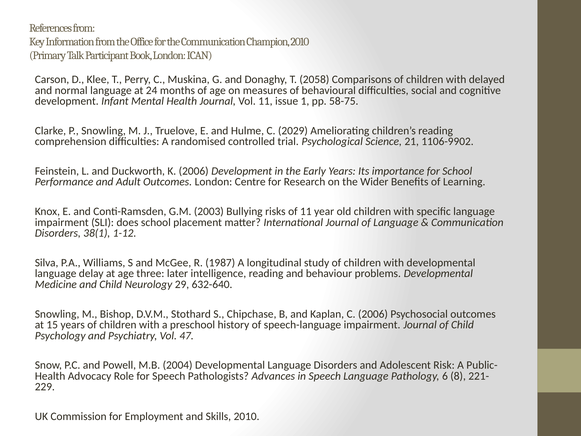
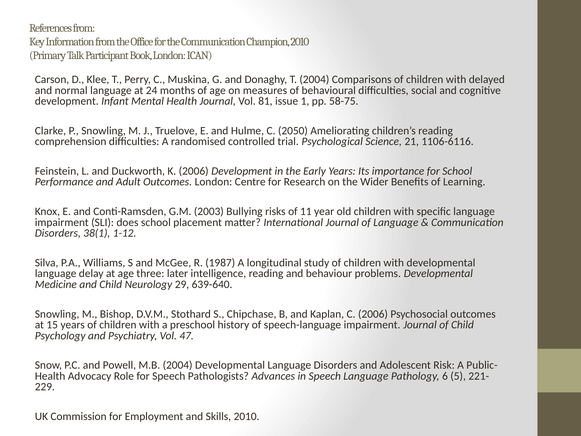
T 2058: 2058 -> 2004 (314, 79)
Vol 11: 11 -> 81 (265, 101)
2029: 2029 -> 2050 (293, 131)
1106-9902: 1106-9902 -> 1106-6116 (448, 141)
632-640: 632-640 -> 639-640 (212, 284)
8: 8 -> 5 (458, 376)
